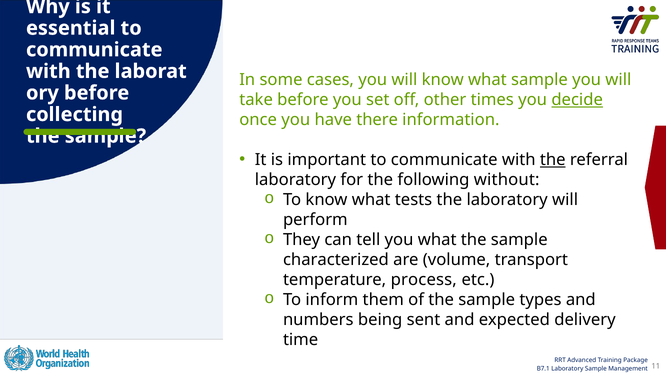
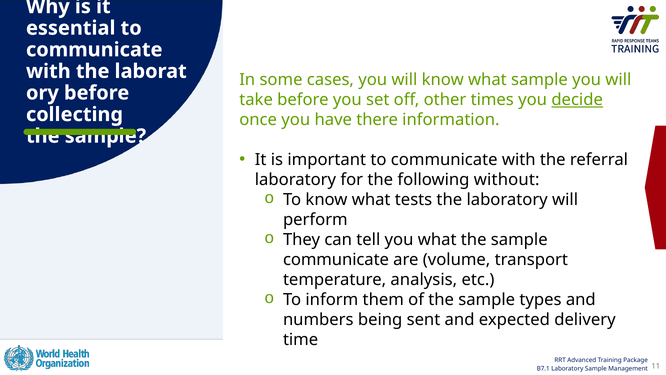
the underline: present -> none (553, 160)
characterized: characterized -> communicate (336, 260)
process: process -> analysis (424, 280)
